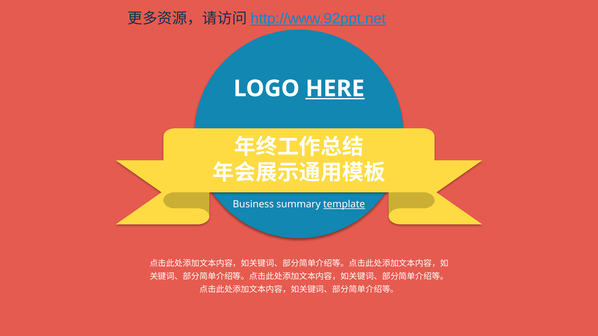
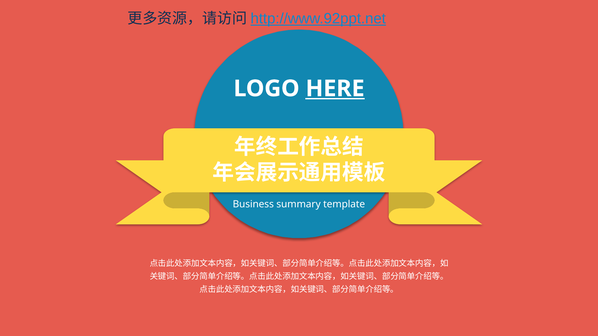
template underline: present -> none (344, 205)
